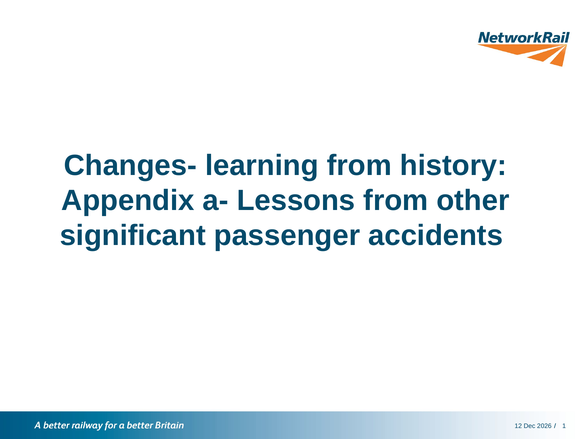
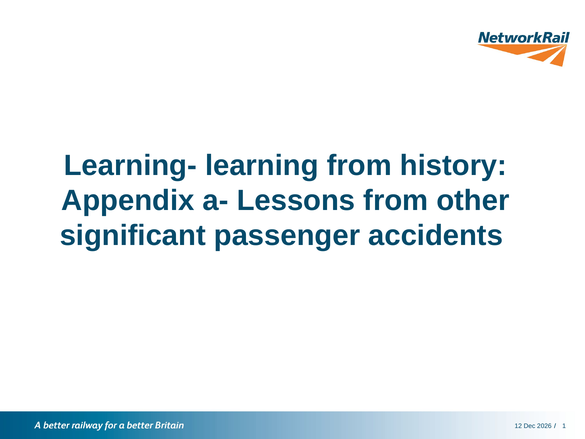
Changes-: Changes- -> Learning- (130, 165)
